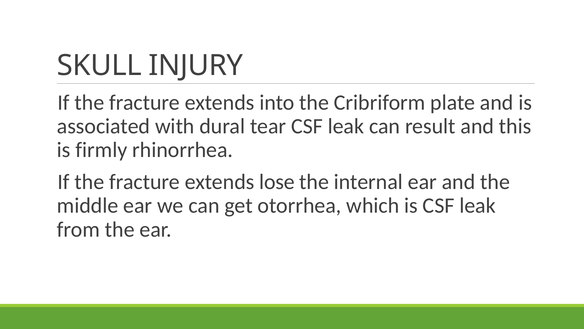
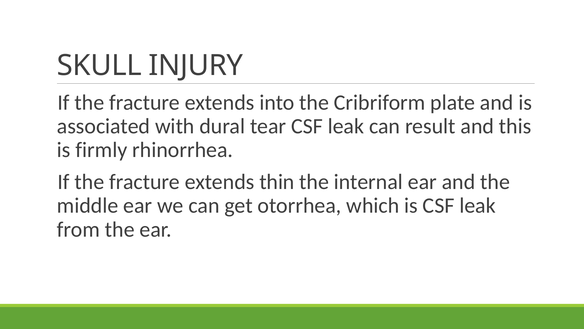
lose: lose -> thin (277, 182)
